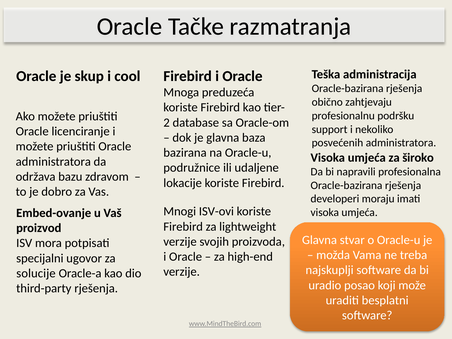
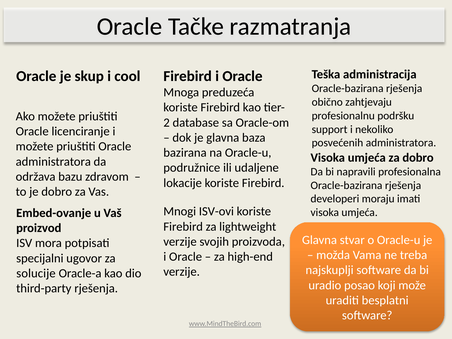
za široko: široko -> dobro (418, 158)
